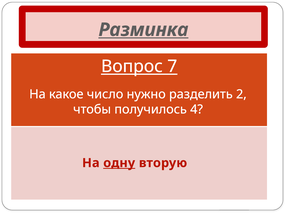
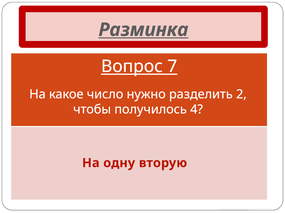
одну underline: present -> none (119, 164)
